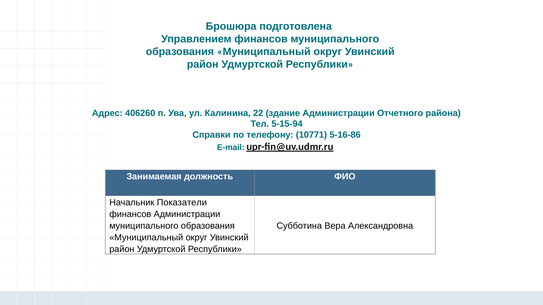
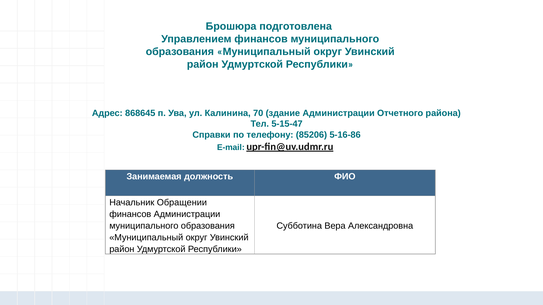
406260: 406260 -> 868645 (140, 113)
22: 22 -> 70 (258, 113)
5-15-94: 5-15-94 -> 5-15-47 (287, 124)
10771: 10771 -> 85206 (311, 135)
Показатели: Показатели -> Обращении (182, 203)
